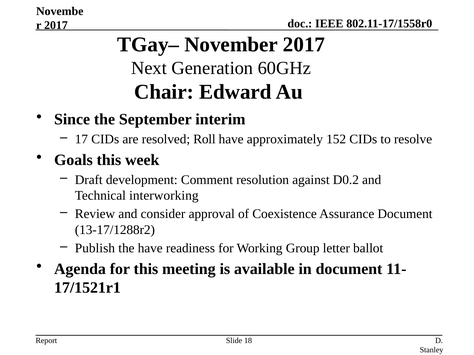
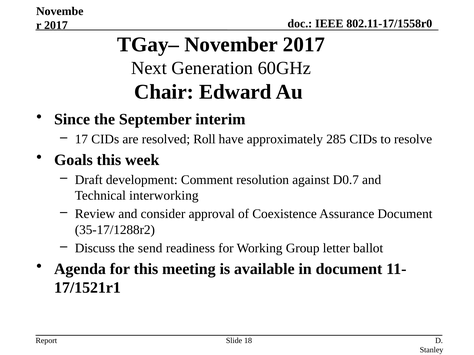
152: 152 -> 285 (336, 139)
D0.2: D0.2 -> D0.7 (346, 180)
13-17/1288r2: 13-17/1288r2 -> 35-17/1288r2 (115, 230)
Publish: Publish -> Discuss (95, 248)
the have: have -> send (150, 248)
